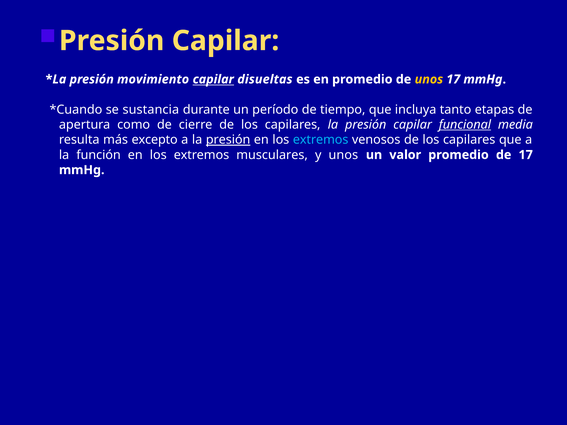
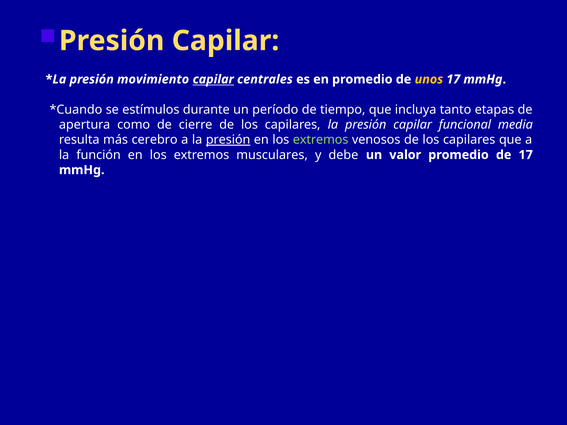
disueltas: disueltas -> centrales (265, 79)
sustancia: sustancia -> estímulos (151, 110)
funcional underline: present -> none (465, 125)
excepto: excepto -> cerebro (155, 140)
extremos colour: light blue -> light green (321, 140)
y unos: unos -> debe (343, 155)
